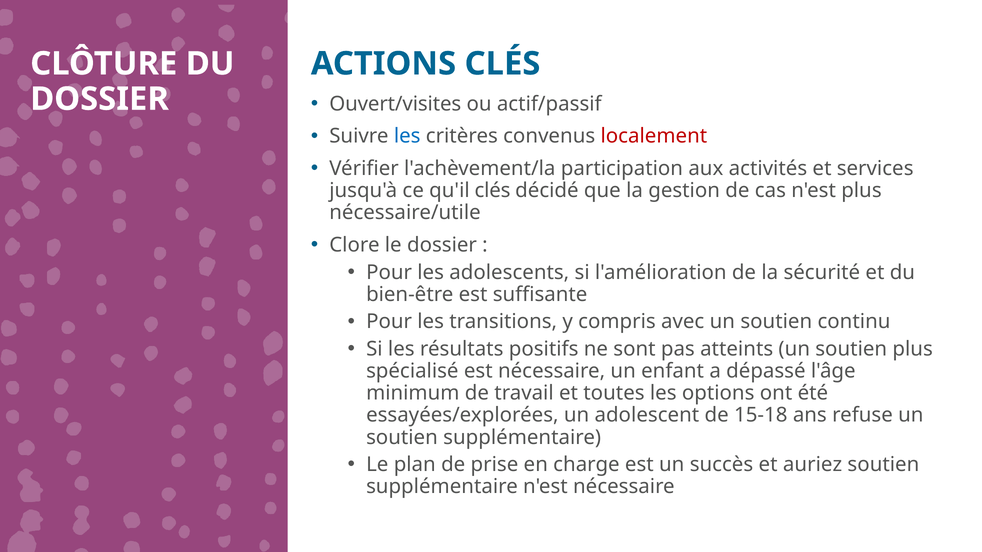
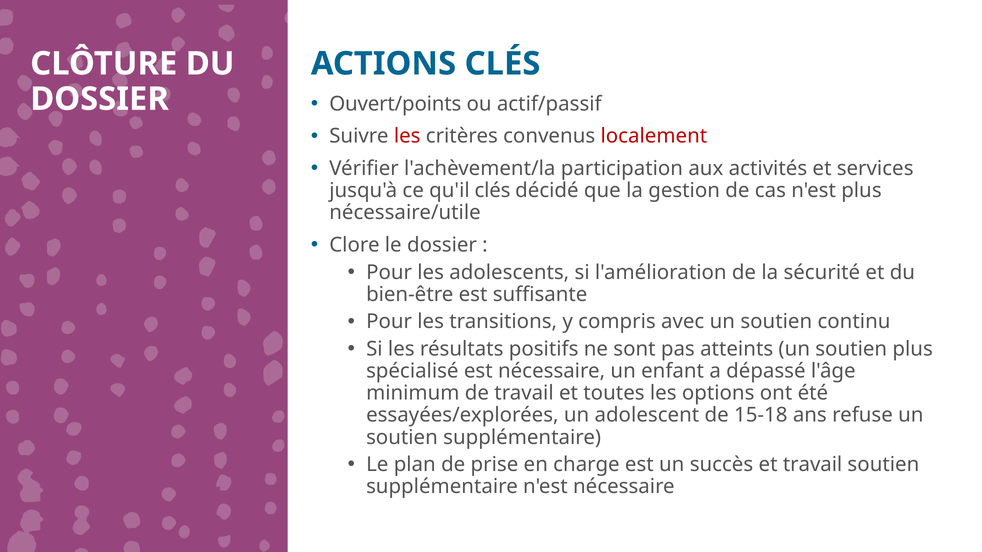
Ouvert/visites: Ouvert/visites -> Ouvert/points (395, 104)
les colour: blue -> red (407, 136)
et auriez: auriez -> travail (813, 465)
